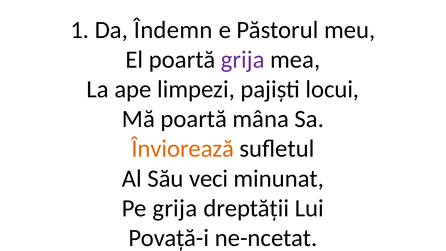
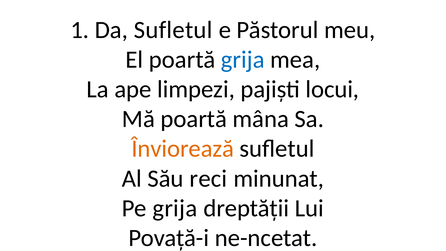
Da Îndemn: Îndemn -> Sufletul (173, 30)
grija colour: purple -> blue (243, 60)
veci: veci -> reci (208, 178)
